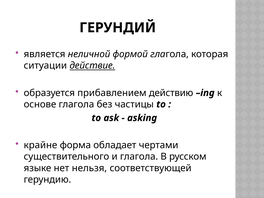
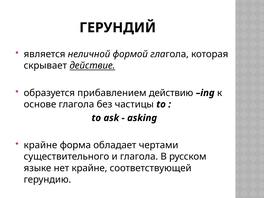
ситуации: ситуации -> скрывает (45, 66)
нет нельзя: нельзя -> крайне (89, 168)
